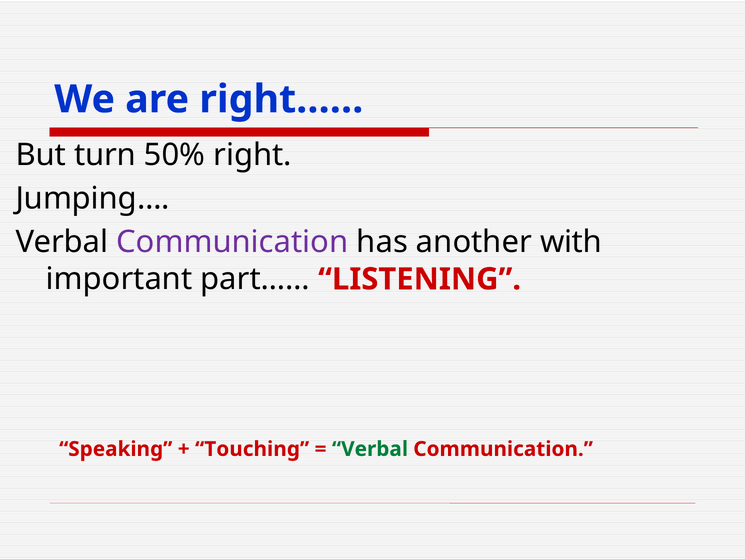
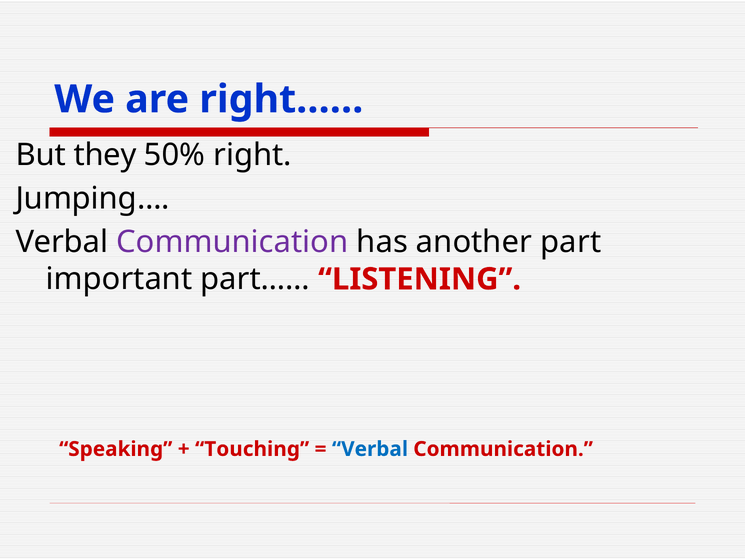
turn: turn -> they (105, 155)
with: with -> part (571, 242)
Verbal colour: green -> blue (370, 449)
